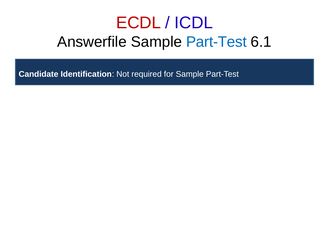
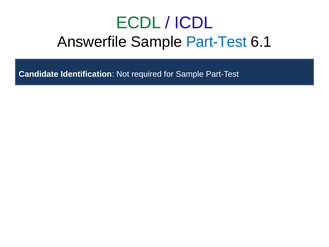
ECDL colour: red -> green (139, 23)
